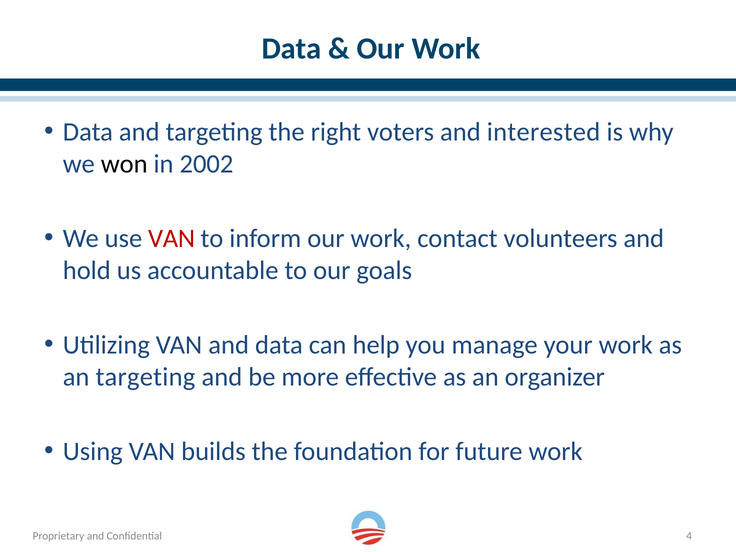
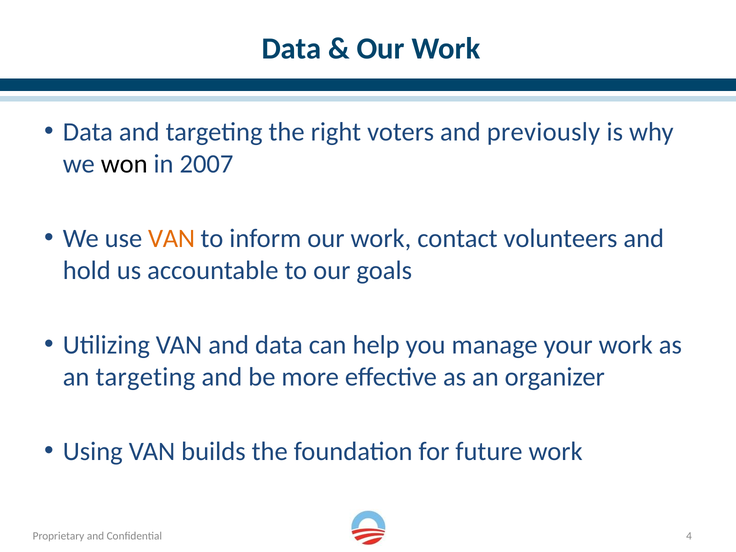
interested: interested -> previously (544, 132)
2002: 2002 -> 2007 (206, 164)
VAN colour: red -> orange (172, 238)
